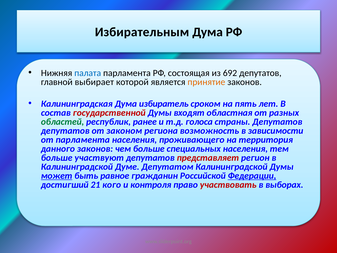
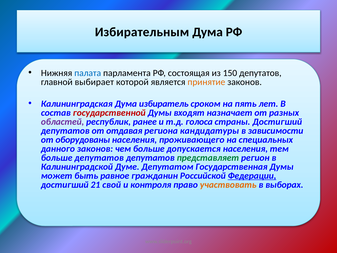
692: 692 -> 150 (230, 73)
областная: областная -> назначает (230, 113)
областей colour: green -> purple (63, 122)
страны Депутатов: Депутатов -> Достигший (277, 122)
законом: законом -> отдавая (124, 131)
возможность: возможность -> кандидатуры (209, 131)
от парламента: парламента -> оборудованы (83, 140)
территория: территория -> специальных (266, 140)
специальных: специальных -> допускается (194, 149)
больше участвуют: участвуют -> депутатов (99, 158)
представляет colour: red -> green (208, 158)
Депутатом Калининградской: Калининградской -> Государственная (232, 167)
может underline: present -> none (57, 176)
кого: кого -> свой (112, 185)
участвовать colour: red -> orange (228, 185)
